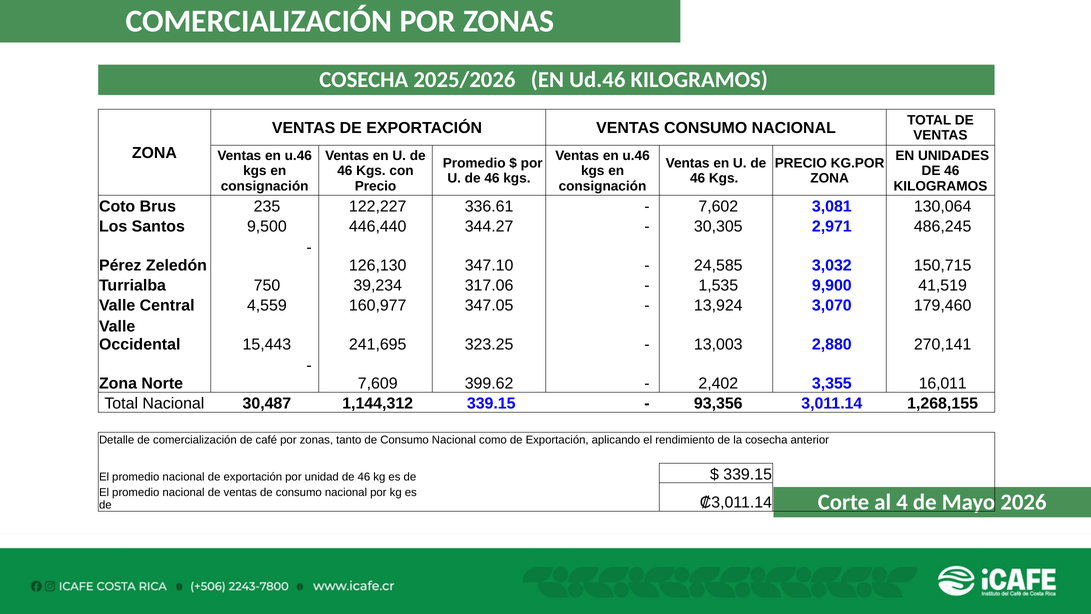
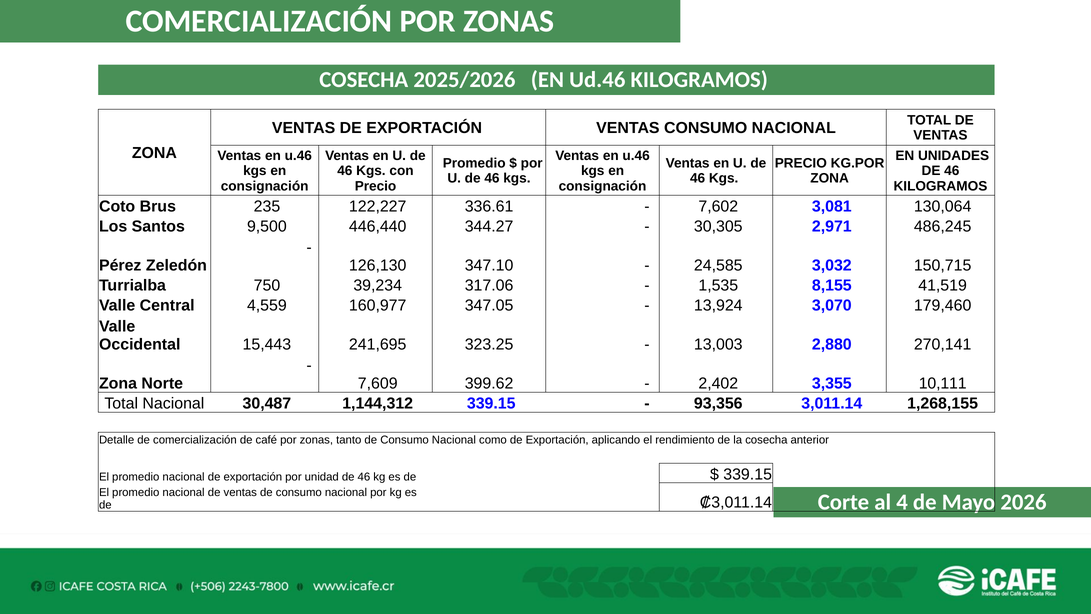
9,900: 9,900 -> 8,155 (832, 285)
16,011: 16,011 -> 10,111 (943, 383)
